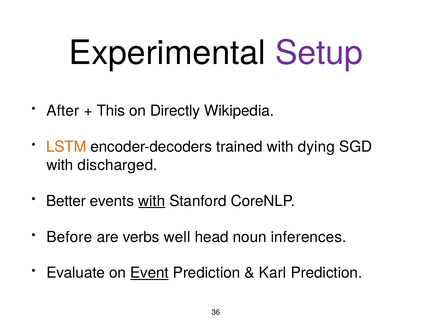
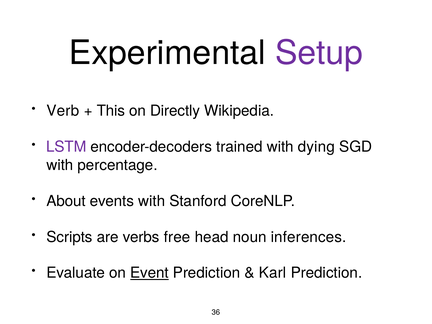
After: After -> Verb (63, 111)
LSTM colour: orange -> purple (66, 147)
discharged: discharged -> percentage (118, 165)
Better: Better -> About (66, 201)
with underline: present -> none (152, 201)
Before: Before -> Scripts (69, 237)
well: well -> free (177, 237)
